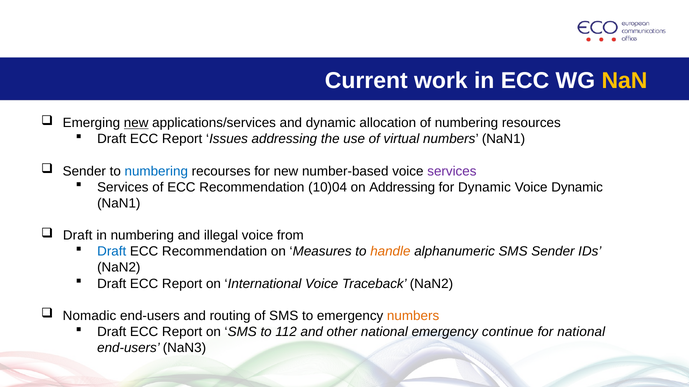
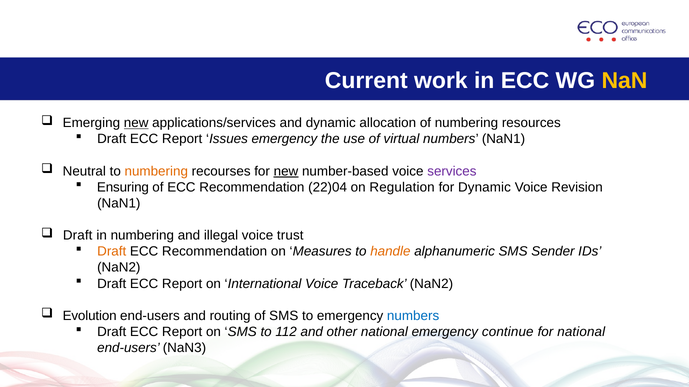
Issues addressing: addressing -> emergency (284, 139)
Sender: Sender -> Neutral (84, 171)
numbering colour: blue -> orange (156, 171)
new underline: none -> present (286, 171)
Services: Services -> Ensuring (123, 188)
10)04: 10)04 -> 22)04 (328, 188)
on Addressing: Addressing -> Regulation (402, 188)
Voice Dynamic: Dynamic -> Revision (577, 188)
from: from -> trust (290, 236)
Draft colour: blue -> orange (112, 252)
Nomadic: Nomadic -> Evolution (90, 316)
numbers colour: orange -> blue (413, 316)
